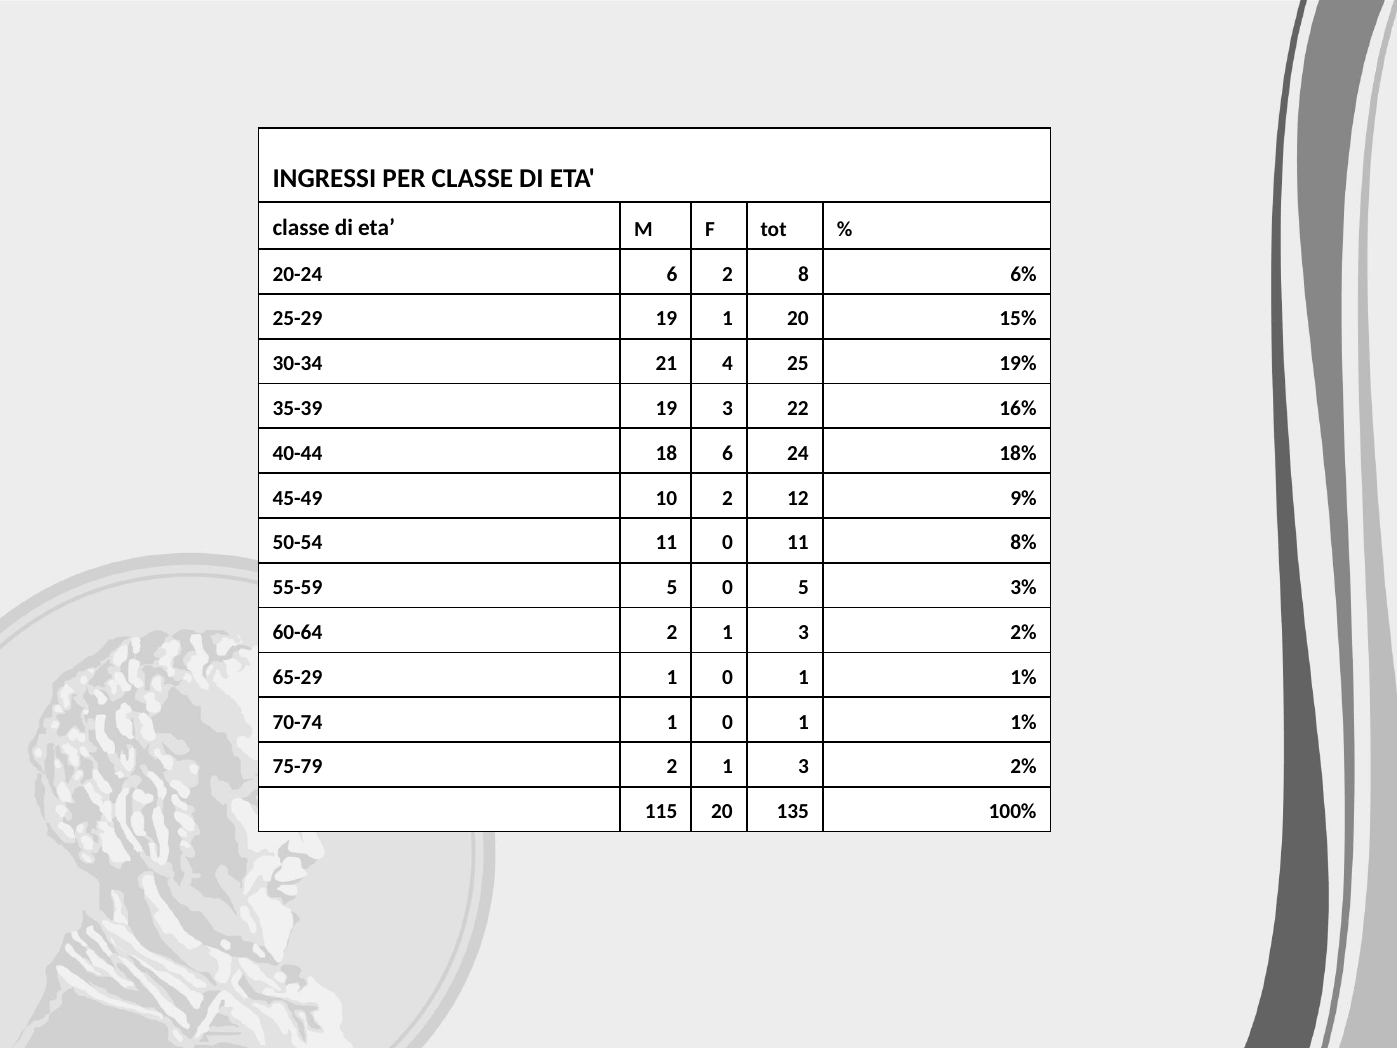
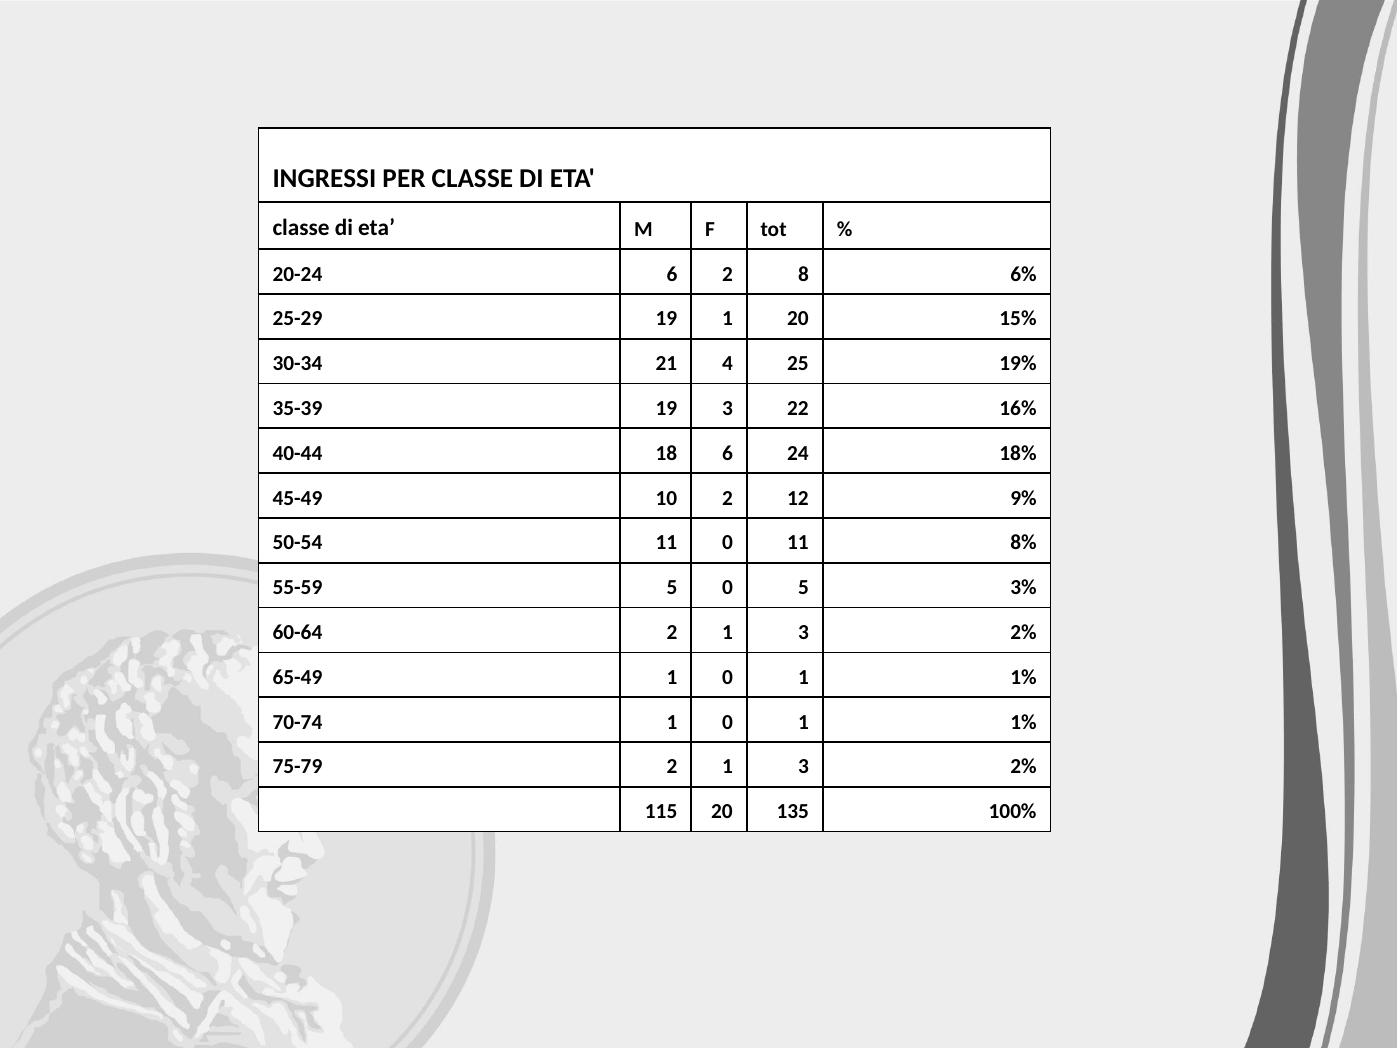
65-29: 65-29 -> 65-49 (297, 677)
